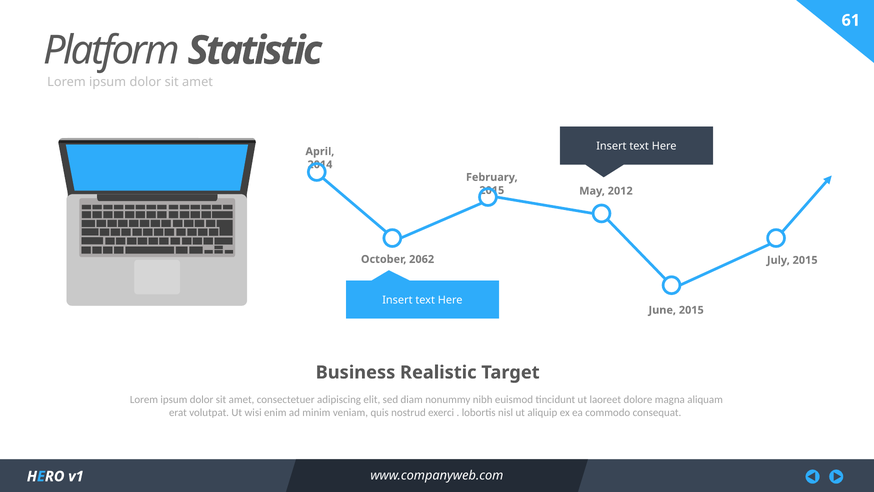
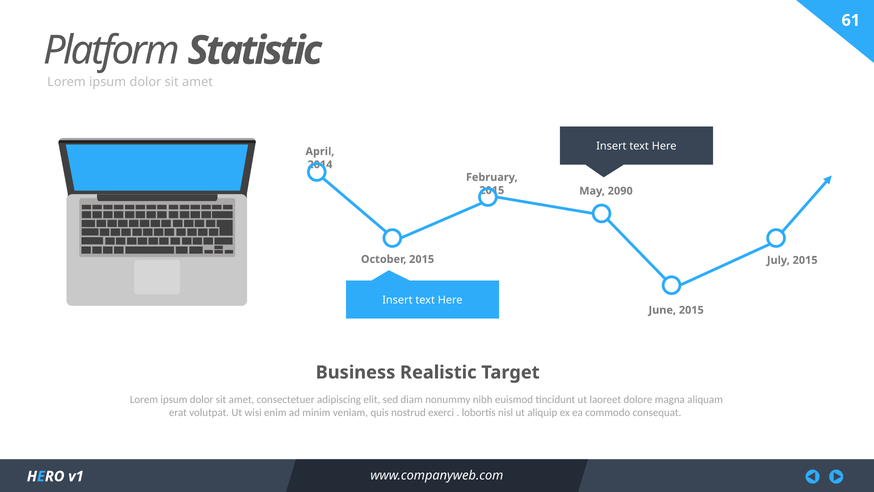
2012: 2012 -> 2090 (620, 191)
October 2062: 2062 -> 2015 (422, 259)
